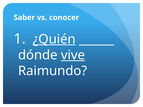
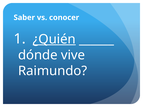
vive underline: present -> none (73, 55)
